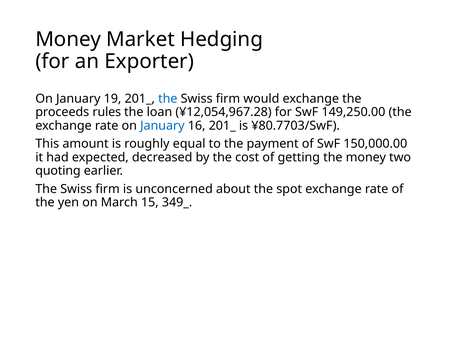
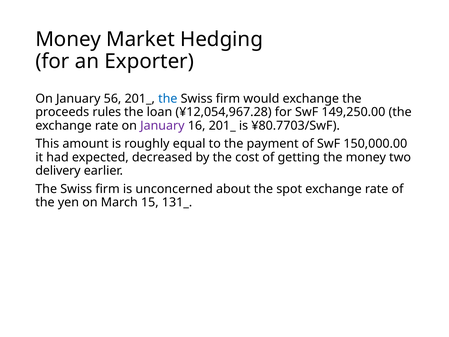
19: 19 -> 56 (113, 99)
January colour: blue -> purple (162, 126)
quoting: quoting -> delivery (58, 171)
349_: 349_ -> 131_ (177, 202)
